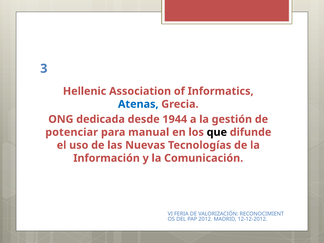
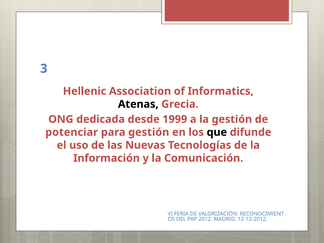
Atenas colour: blue -> black (138, 104)
1944: 1944 -> 1999 (175, 119)
para manual: manual -> gestión (149, 132)
